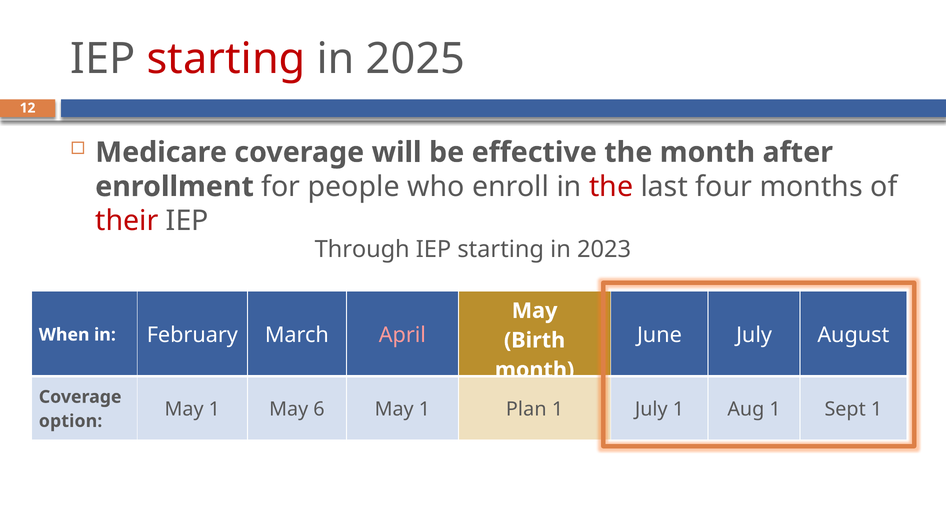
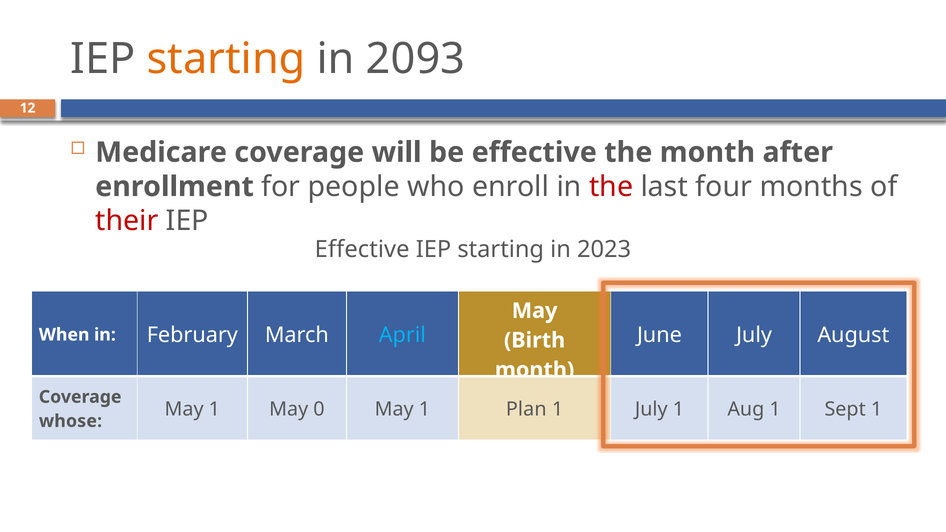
starting colour: red -> orange (226, 59)
2025: 2025 -> 2093 (416, 59)
Through: Through -> Effective (362, 250)
April colour: pink -> light blue (402, 335)
6: 6 -> 0 (319, 409)
option: option -> whose (71, 421)
